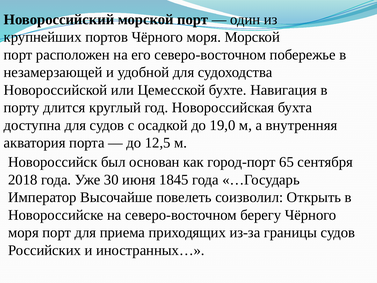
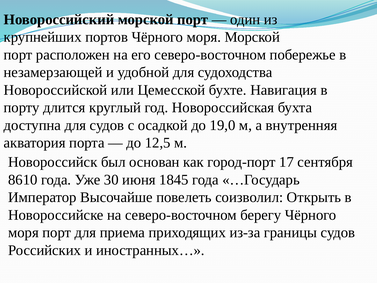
65: 65 -> 17 (287, 162)
2018: 2018 -> 8610 (23, 180)
